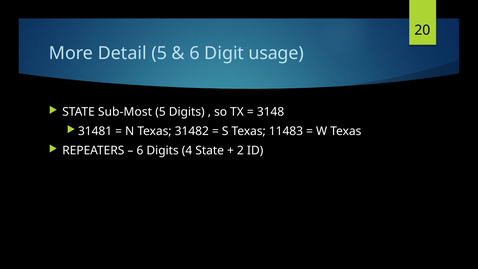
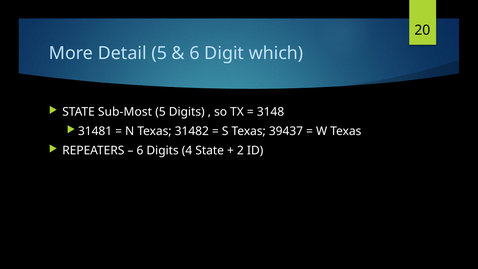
usage: usage -> which (276, 53)
11483: 11483 -> 39437 (286, 131)
